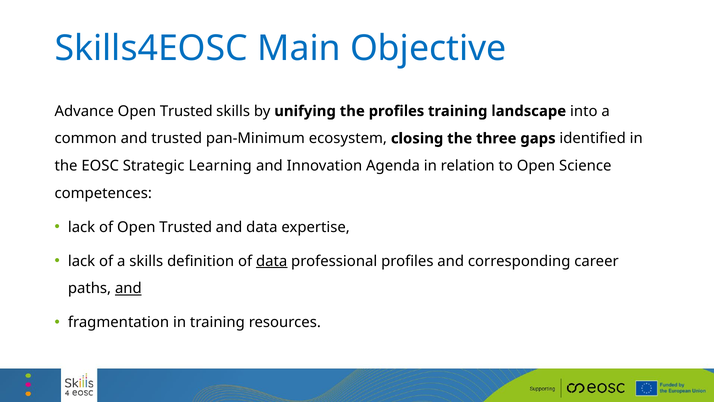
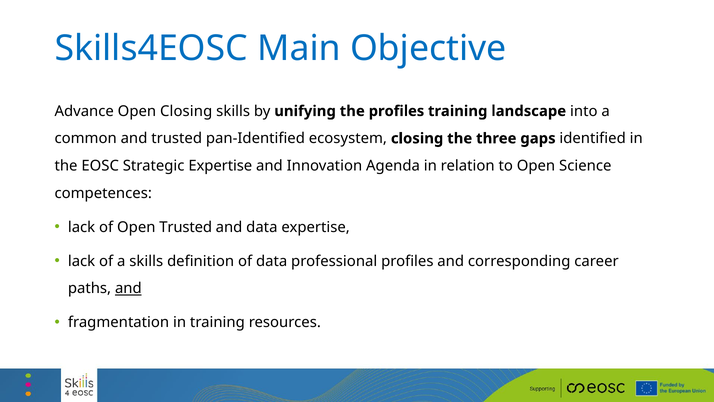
Advance Open Trusted: Trusted -> Closing (186, 111)
pan-Minimum: pan-Minimum -> pan-Identified (255, 138)
Strategic Learning: Learning -> Expertise (220, 166)
data underline: present -> none (272, 261)
